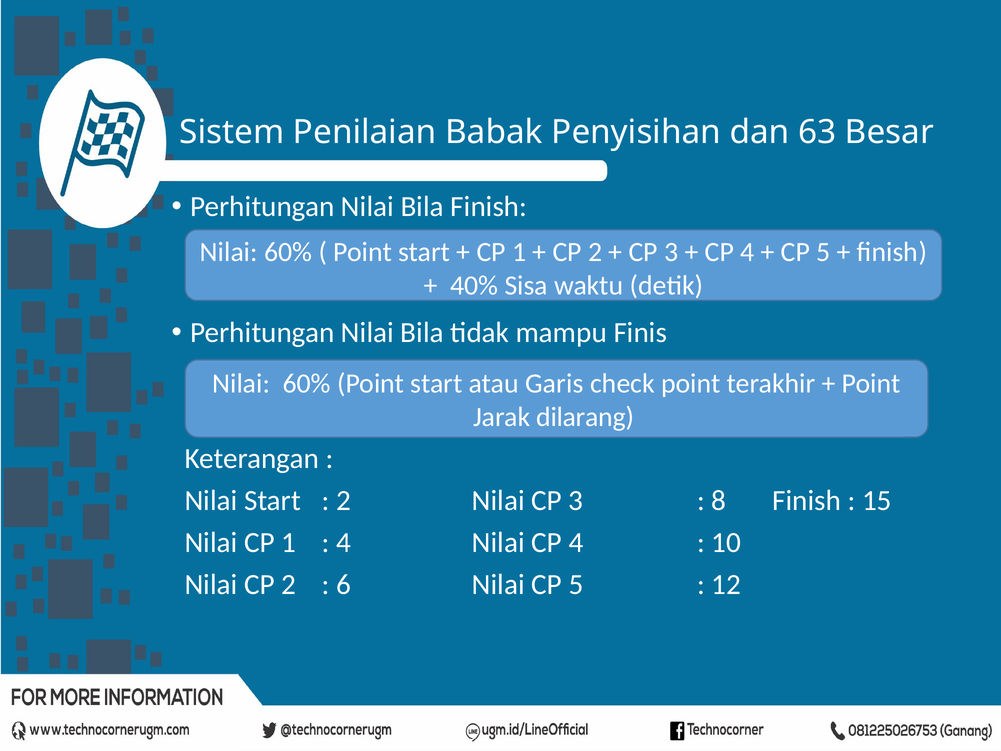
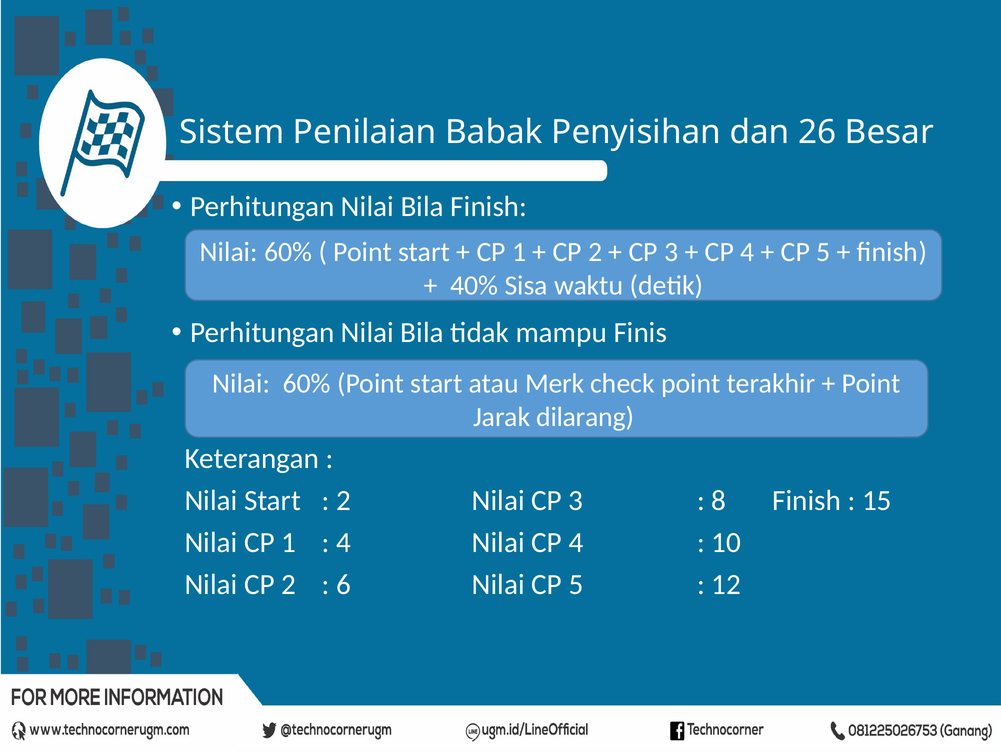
63: 63 -> 26 (817, 132)
Garis: Garis -> Merk (555, 384)
